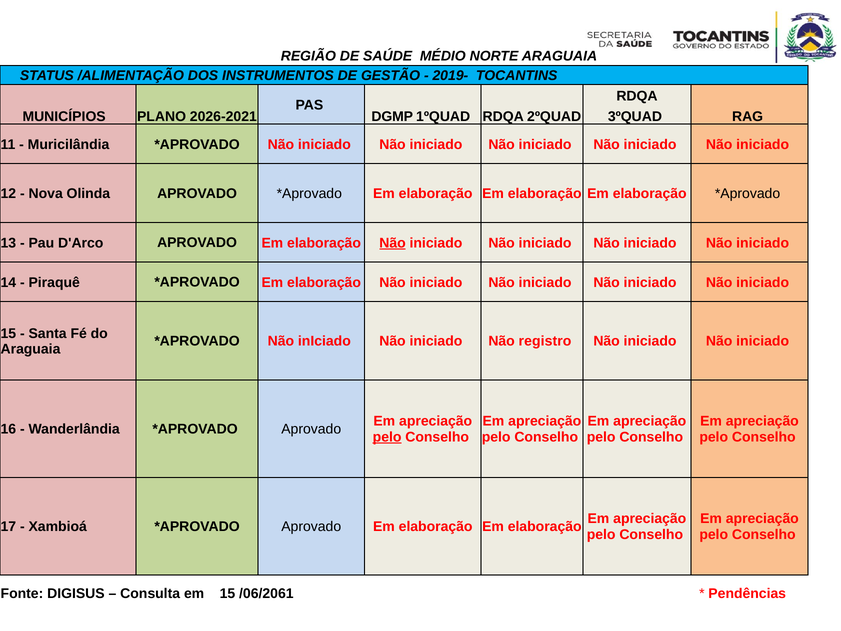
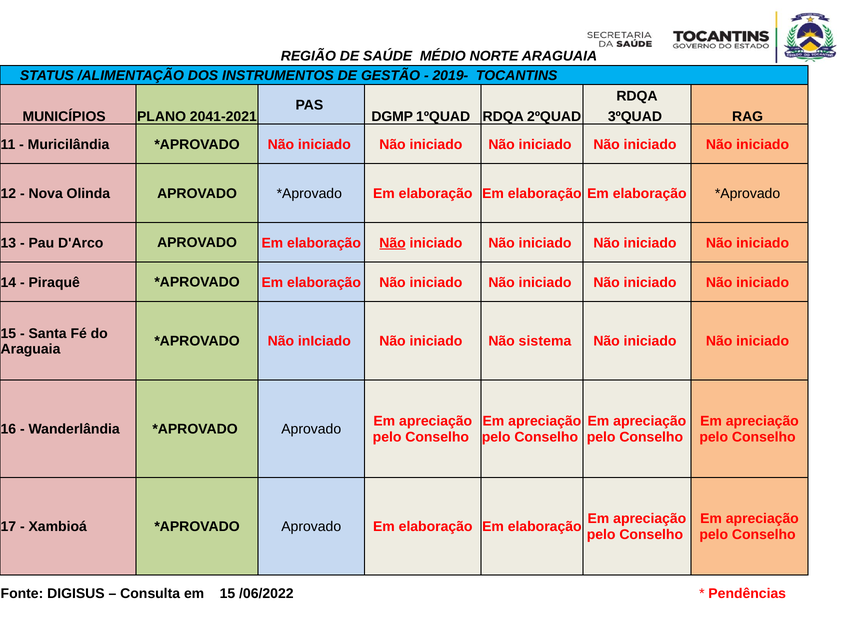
2026-2021: 2026-2021 -> 2041-2021 (223, 117)
registro: registro -> sistema (545, 341)
pelo underline: present -> none (387, 437)
/06/2061: /06/2061 -> /06/2022 (266, 593)
